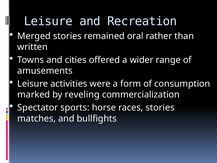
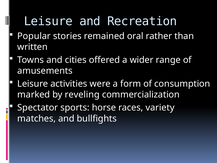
Merged: Merged -> Popular (34, 36)
races stories: stories -> variety (160, 107)
